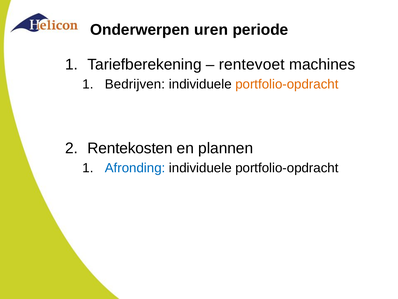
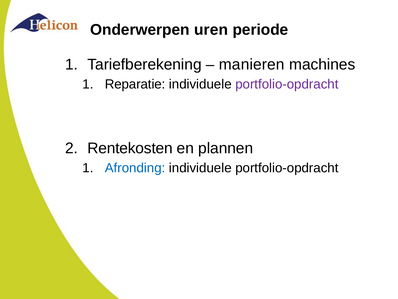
rentevoet: rentevoet -> manieren (252, 64)
Bedrijven: Bedrijven -> Reparatie (135, 84)
portfolio-opdracht colour: orange -> purple (287, 84)
